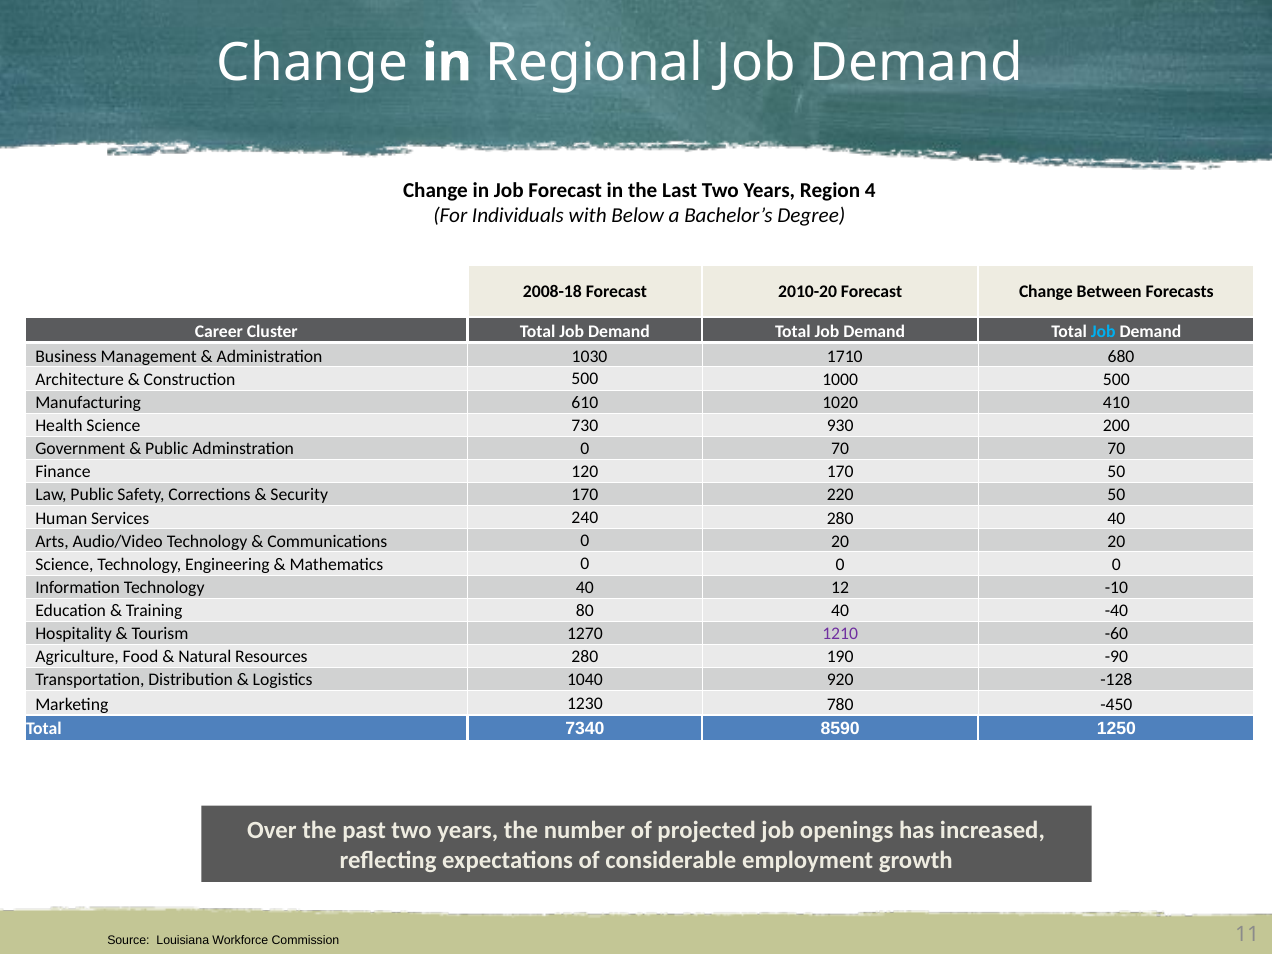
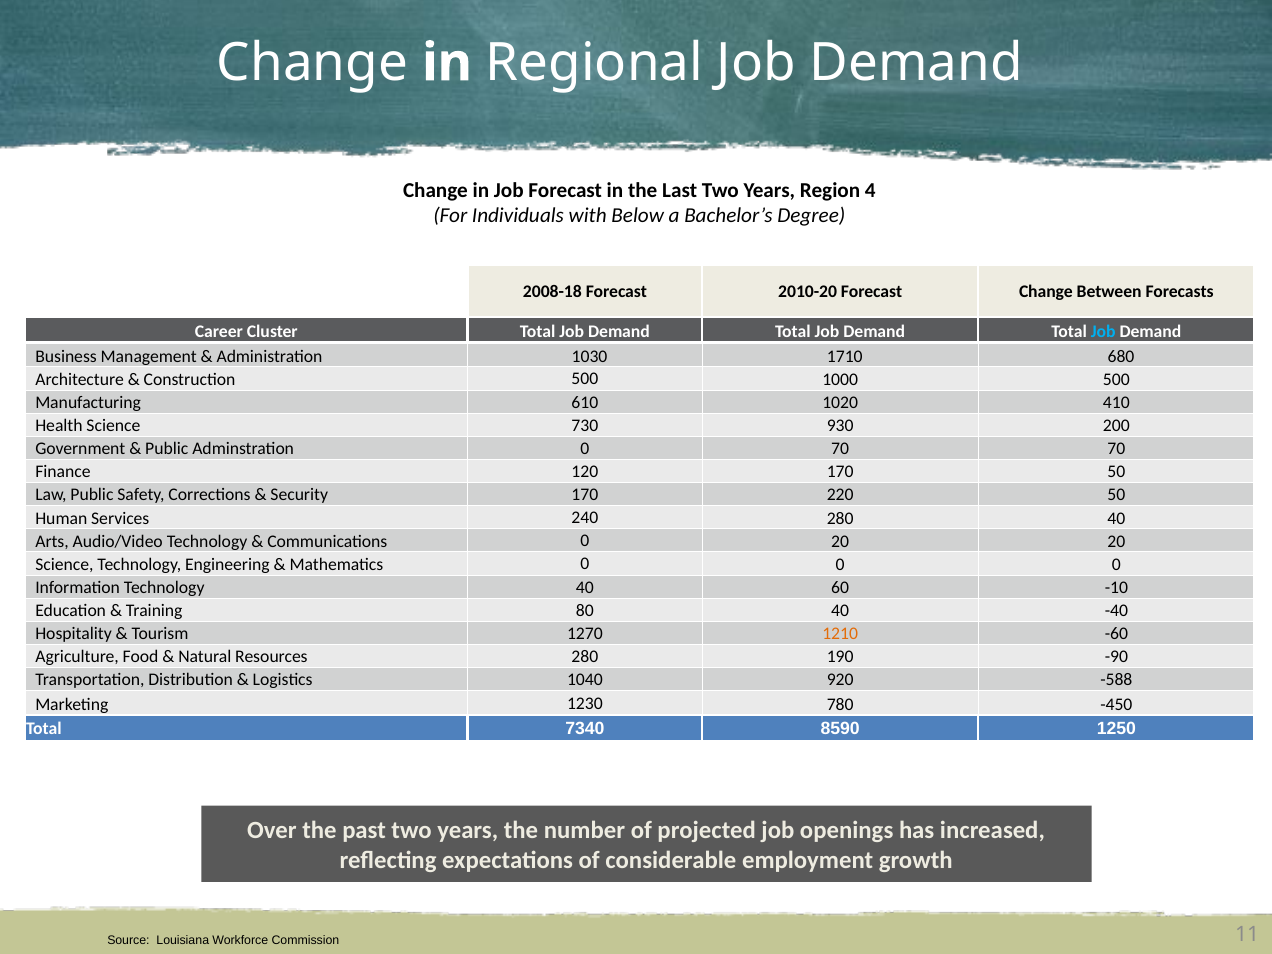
12: 12 -> 60 (840, 588)
1210 colour: purple -> orange (840, 634)
-128: -128 -> -588 (1116, 680)
